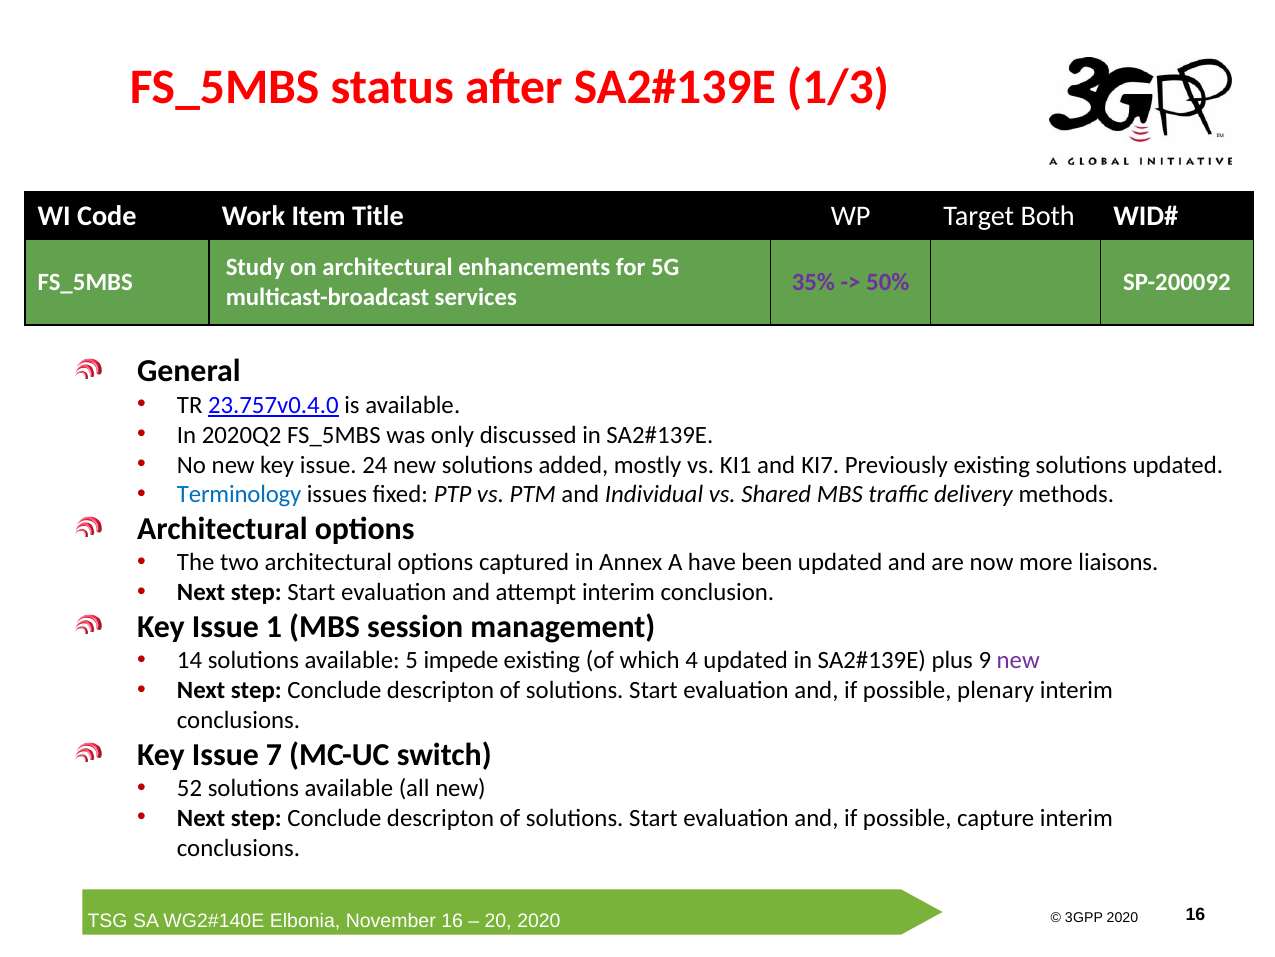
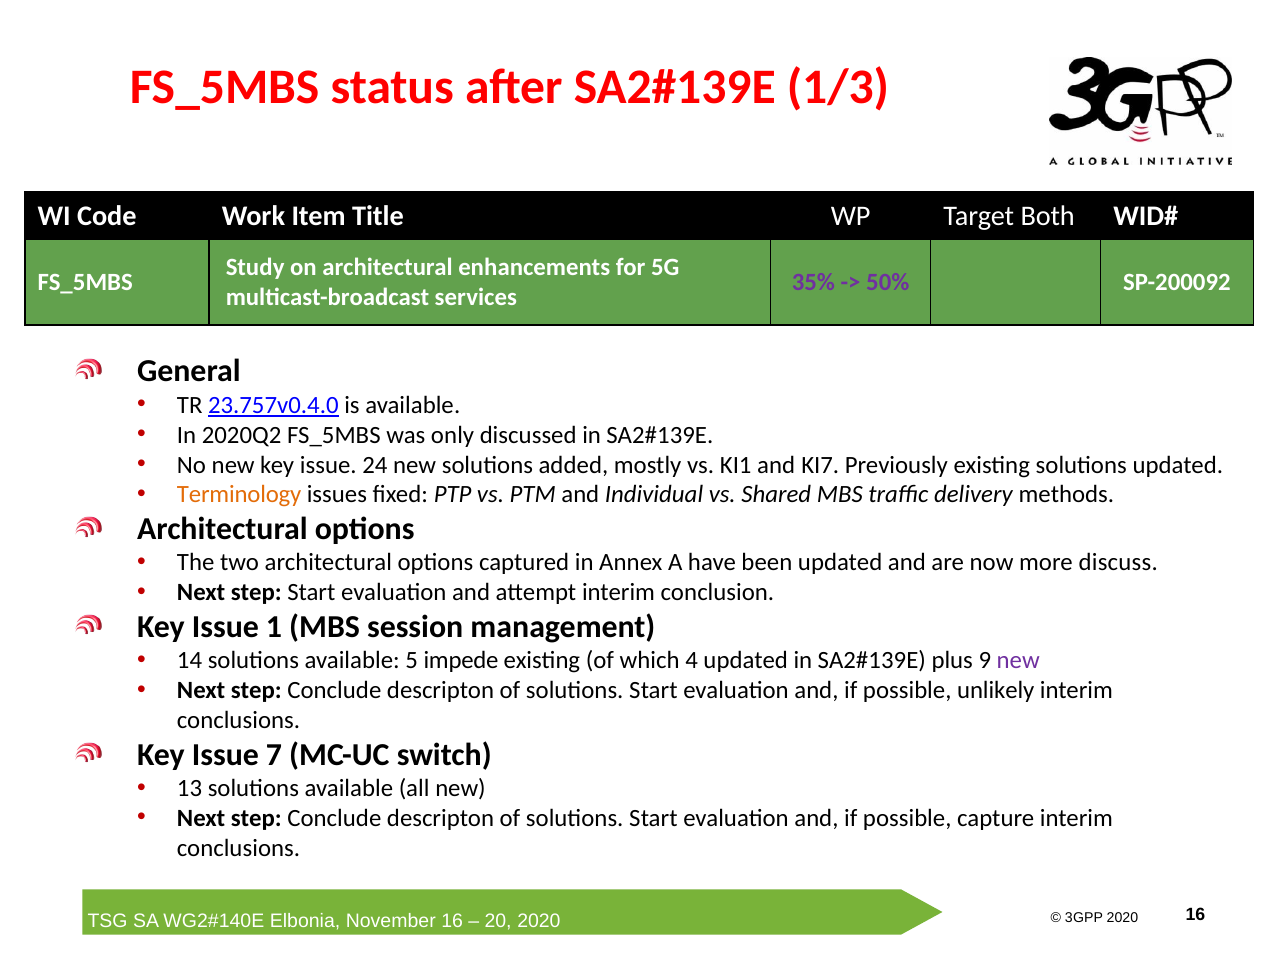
Terminology colour: blue -> orange (239, 494)
liaisons: liaisons -> discuss (1118, 562)
plenary: plenary -> unlikely (996, 690)
52: 52 -> 13 (190, 788)
